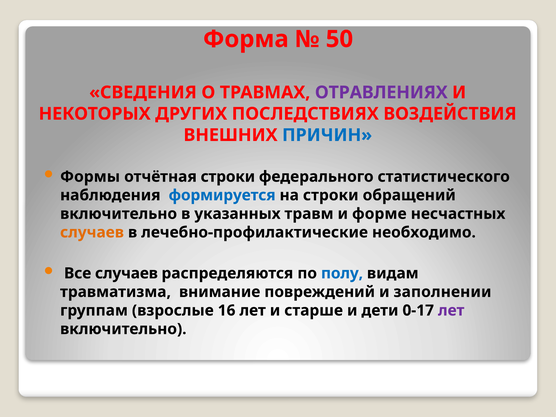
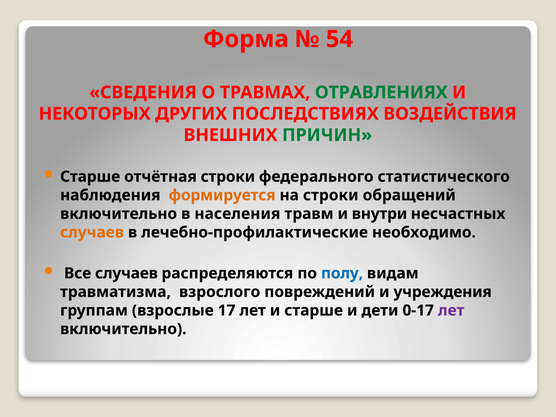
50: 50 -> 54 (339, 39)
ОТРАВЛЕНИЯХ colour: purple -> green (381, 92)
ПРИЧИН colour: blue -> green (327, 135)
Формы: Формы -> Старше (90, 177)
формируется colour: blue -> orange (222, 195)
указанных: указанных -> населения (237, 214)
форме: форме -> внутри (379, 214)
внимание: внимание -> взрослого (220, 292)
заполнении: заполнении -> учреждения (443, 292)
16: 16 -> 17 (227, 310)
